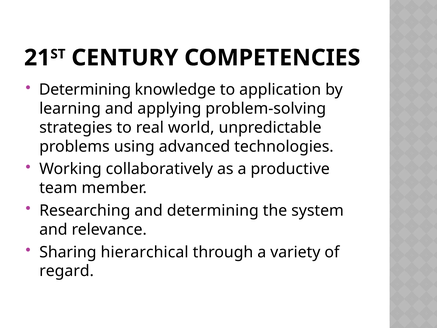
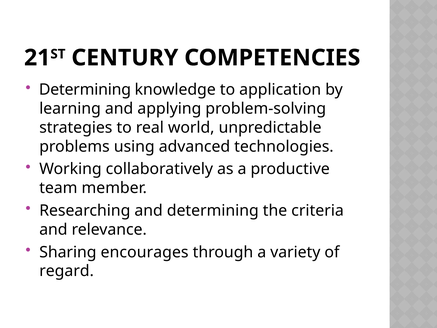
system: system -> criteria (318, 210)
hierarchical: hierarchical -> encourages (145, 252)
